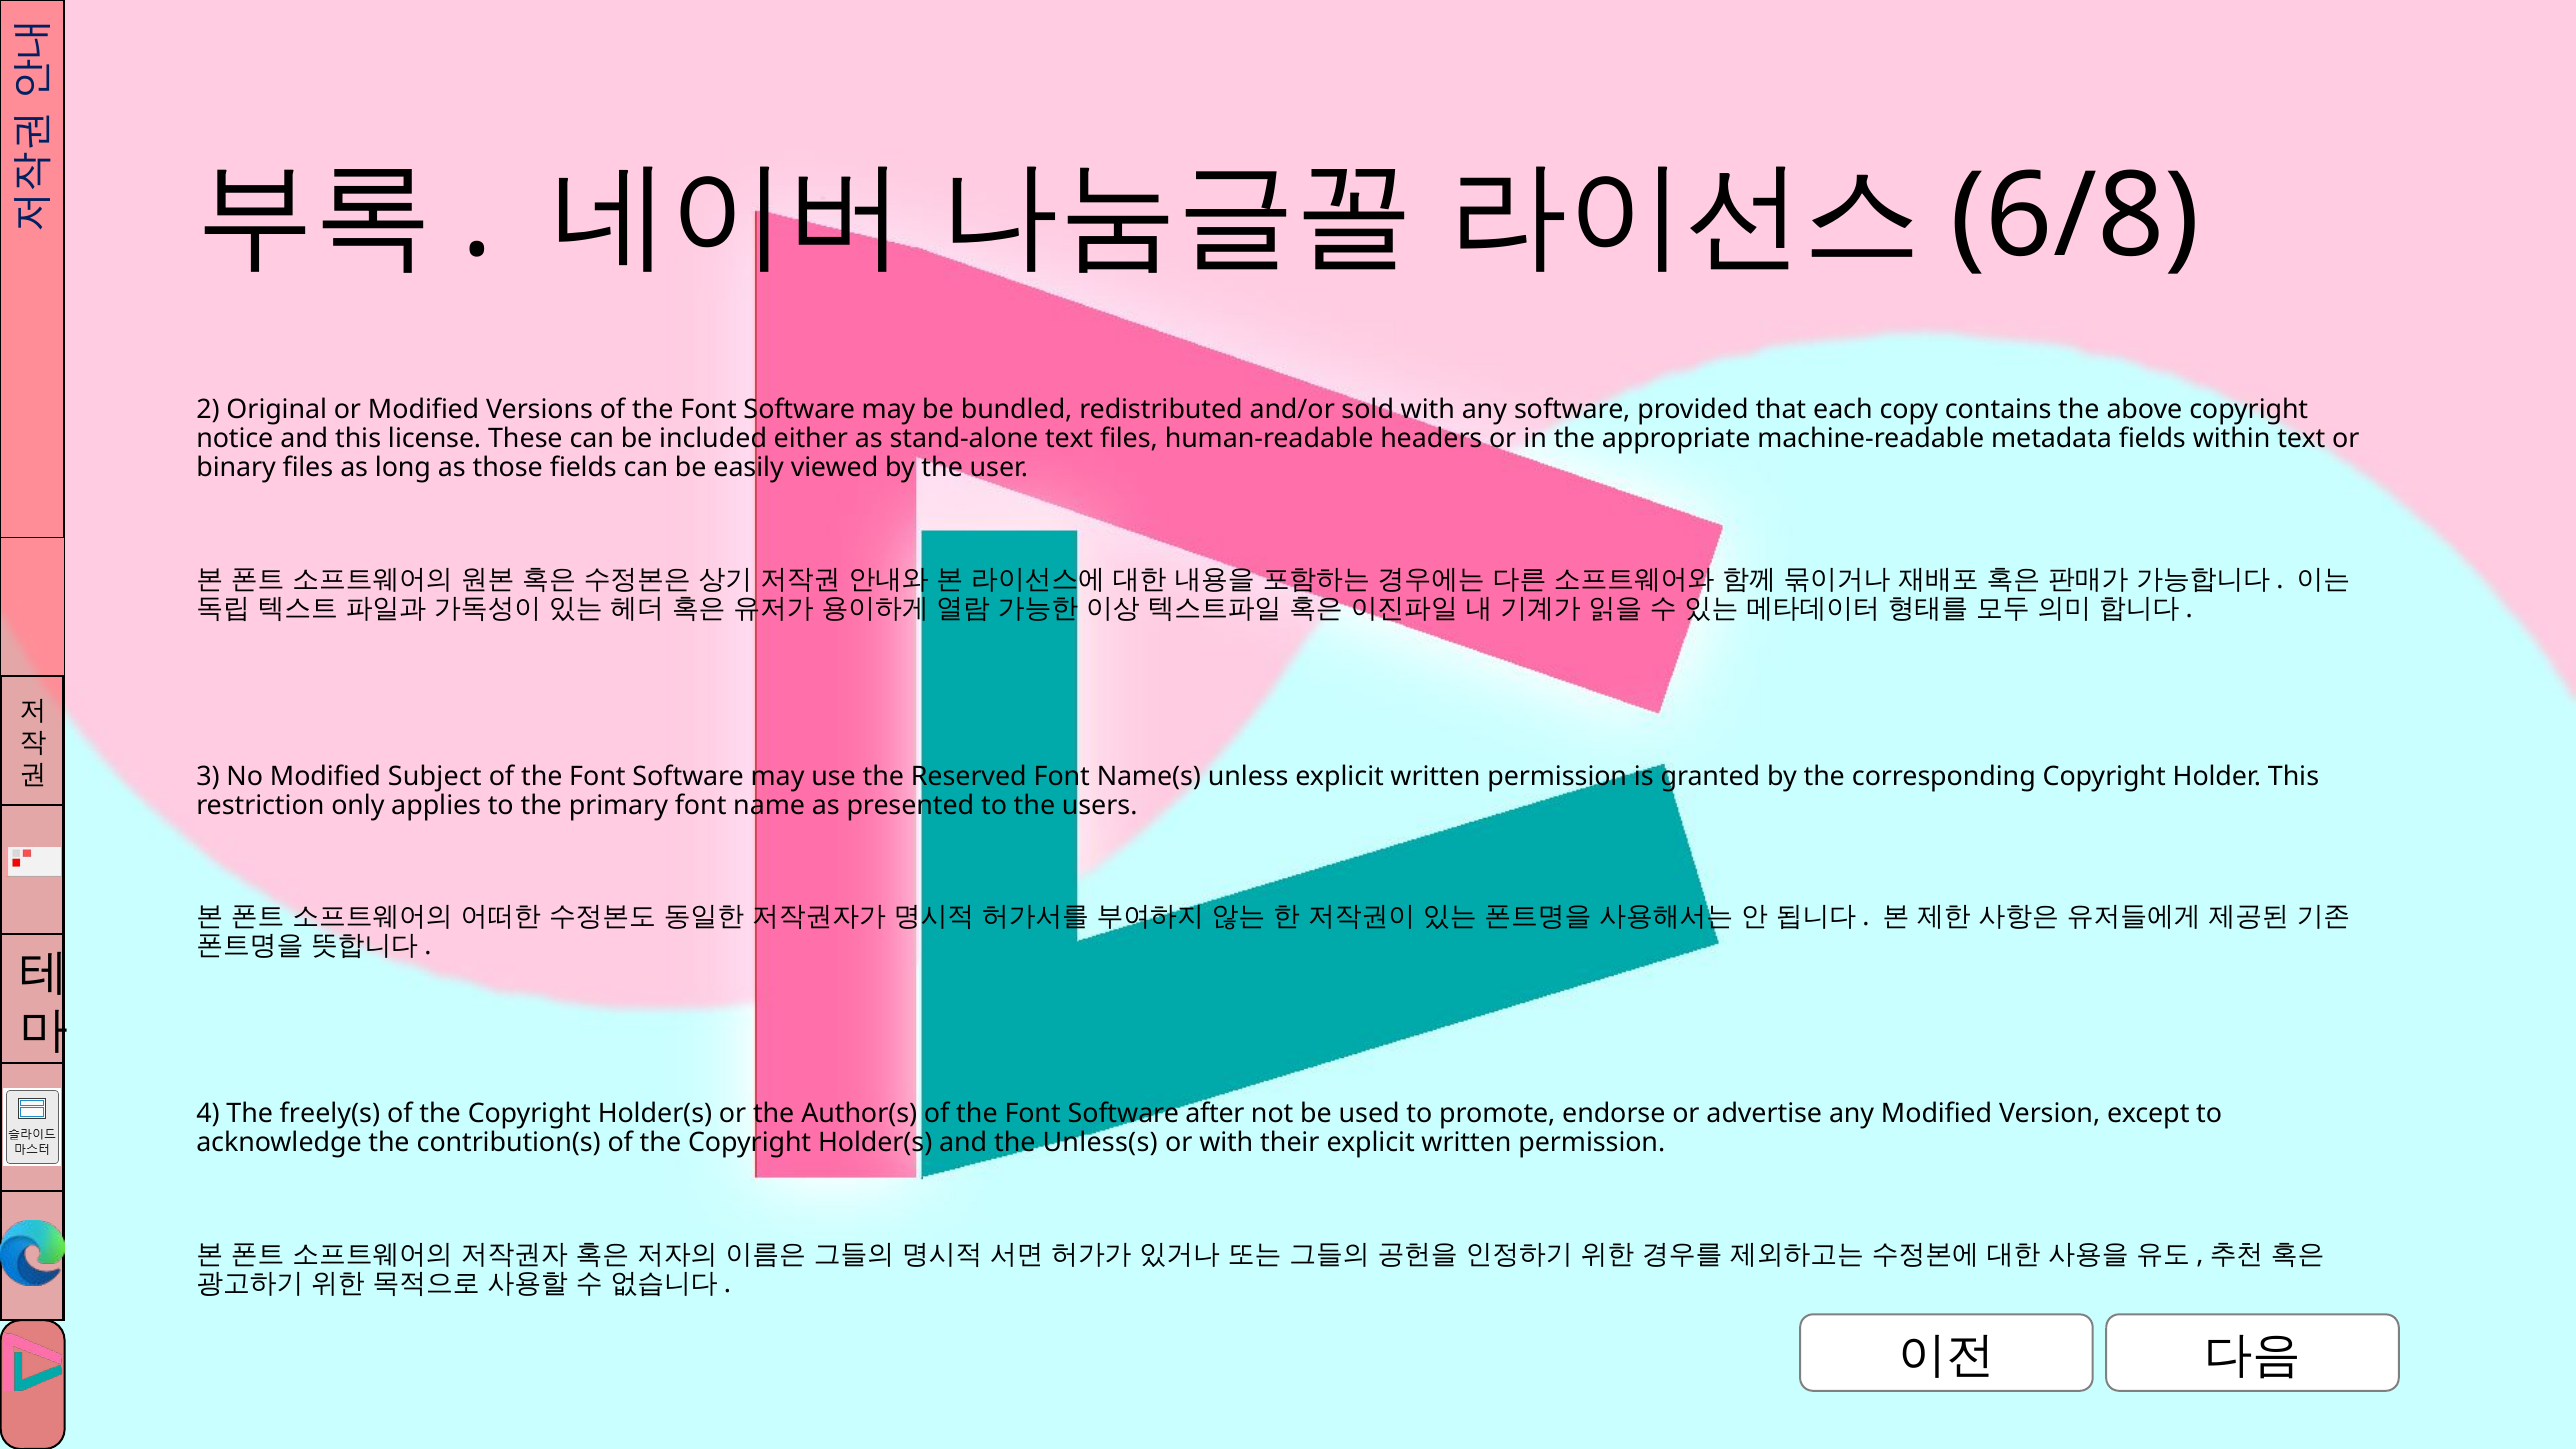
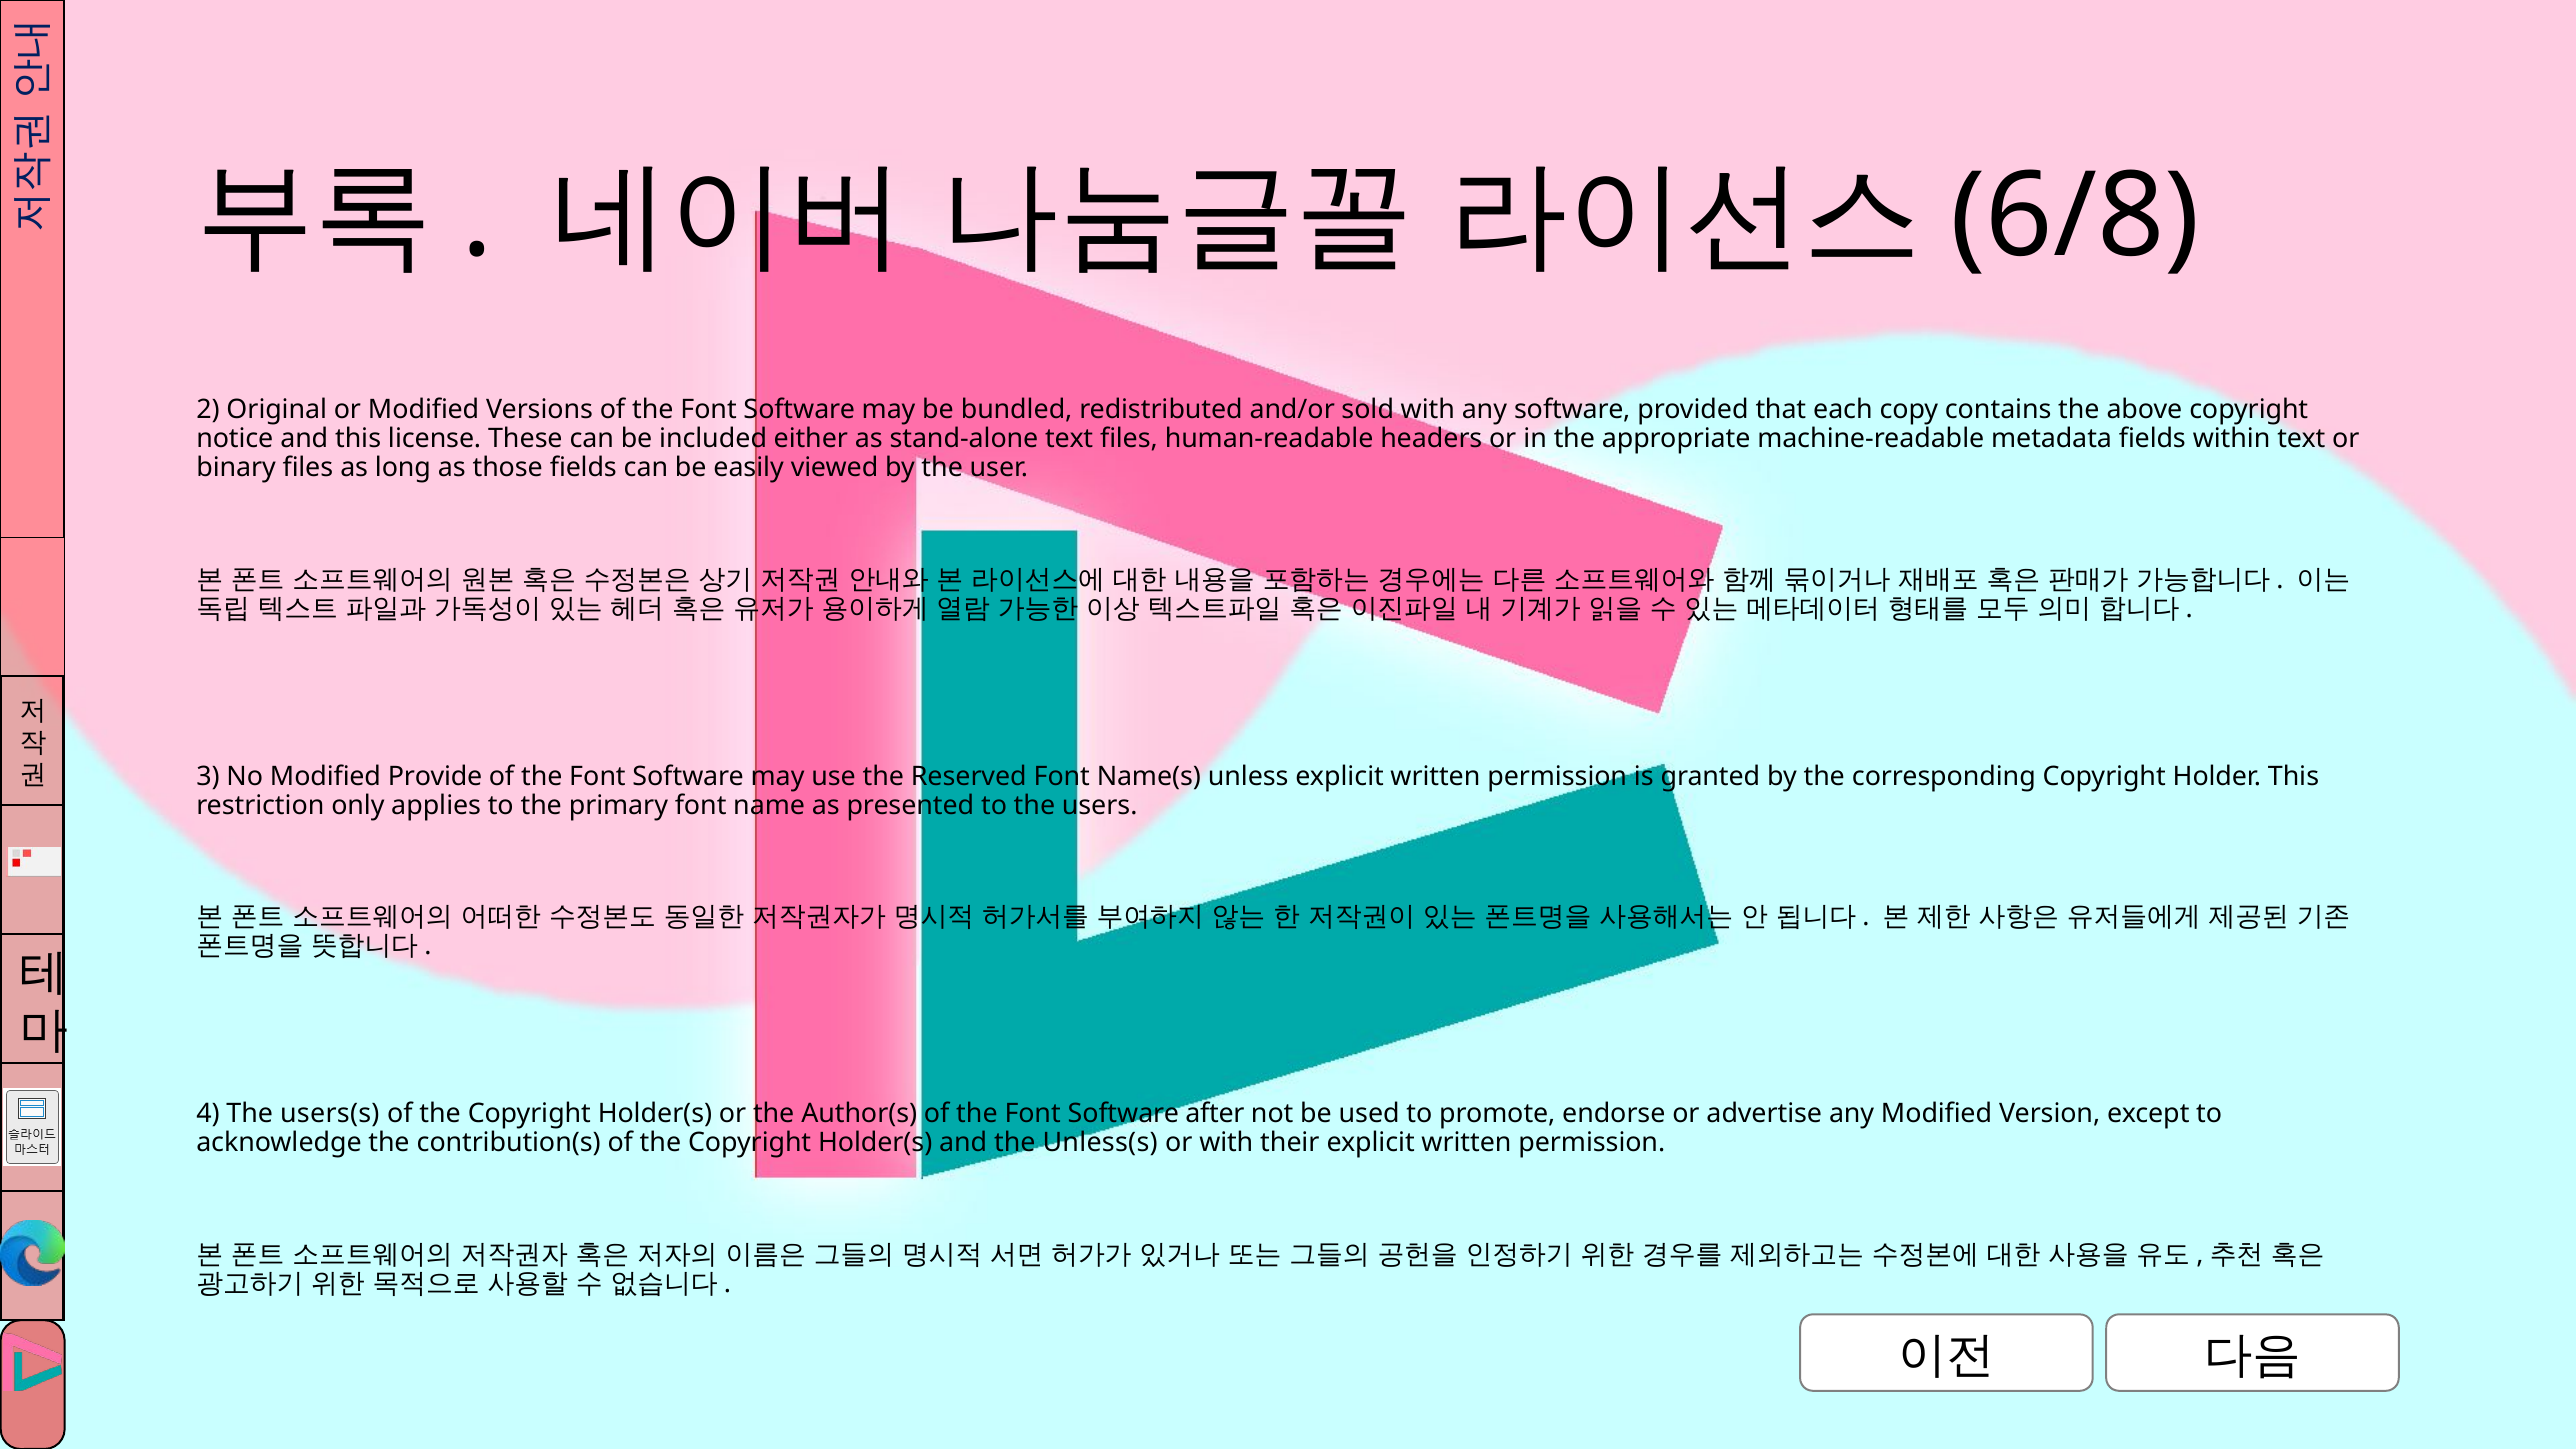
Subject: Subject -> Provide (435, 776)
freely(s: freely(s -> users(s (330, 1114)
